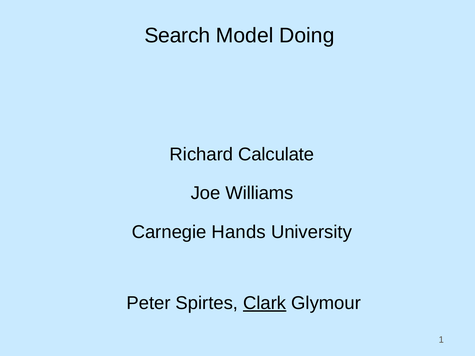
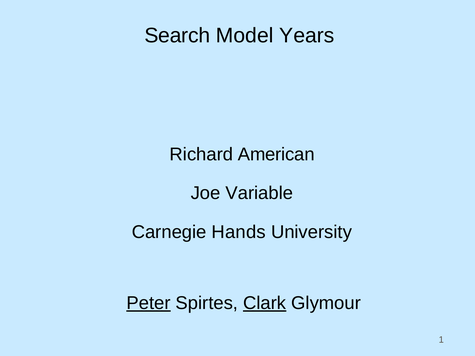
Doing: Doing -> Years (307, 35)
Calculate: Calculate -> American (276, 155)
Williams: Williams -> Variable (259, 193)
Peter underline: none -> present (149, 303)
